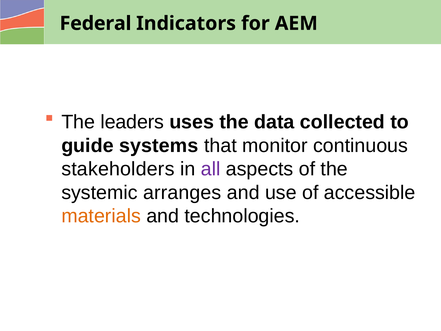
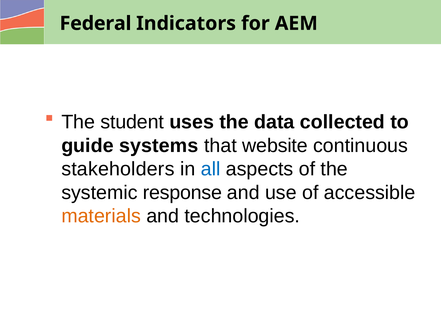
leaders: leaders -> student (132, 122)
monitor: monitor -> website (275, 145)
all colour: purple -> blue (211, 169)
arranges: arranges -> response (182, 192)
